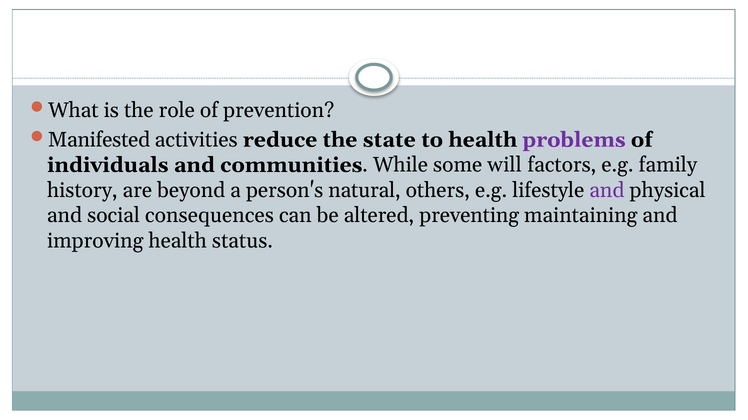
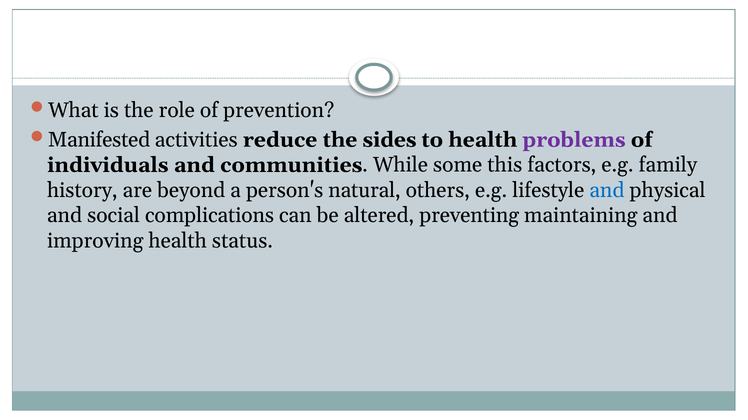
state: state -> sides (389, 140)
will: will -> this (505, 165)
and colour: purple -> blue (607, 191)
consequences: consequences -> complications (210, 216)
